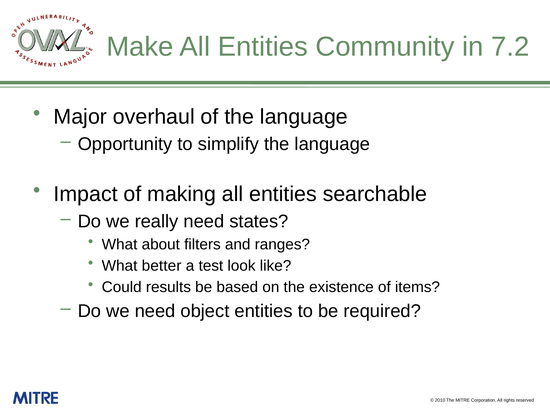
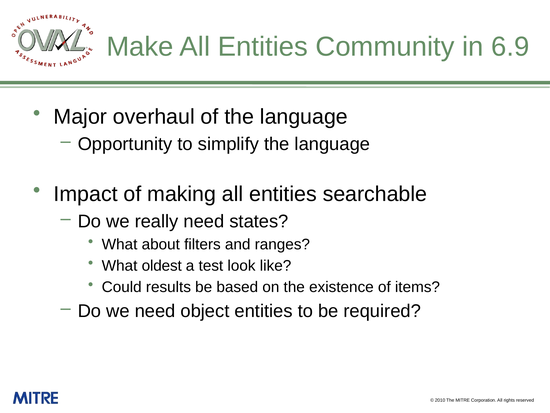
7.2: 7.2 -> 6.9 (510, 47)
better: better -> oldest (162, 265)
